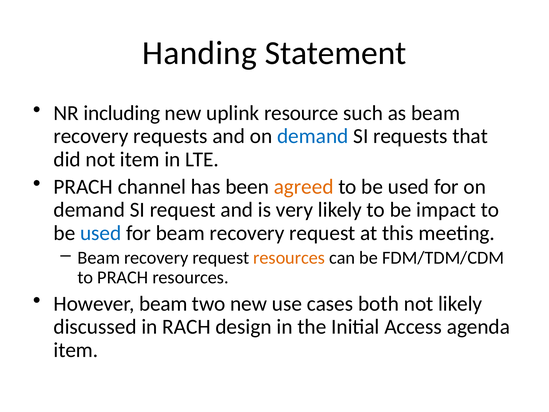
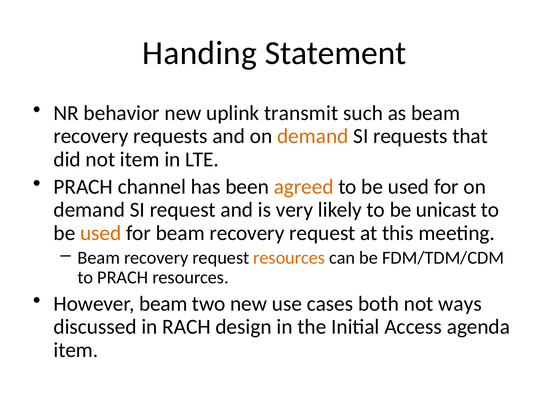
including: including -> behavior (122, 113)
resource: resource -> transmit (301, 113)
demand colour: blue -> orange (313, 136)
impact: impact -> unicast (446, 210)
used colour: blue -> orange (101, 233)
not likely: likely -> ways (460, 304)
